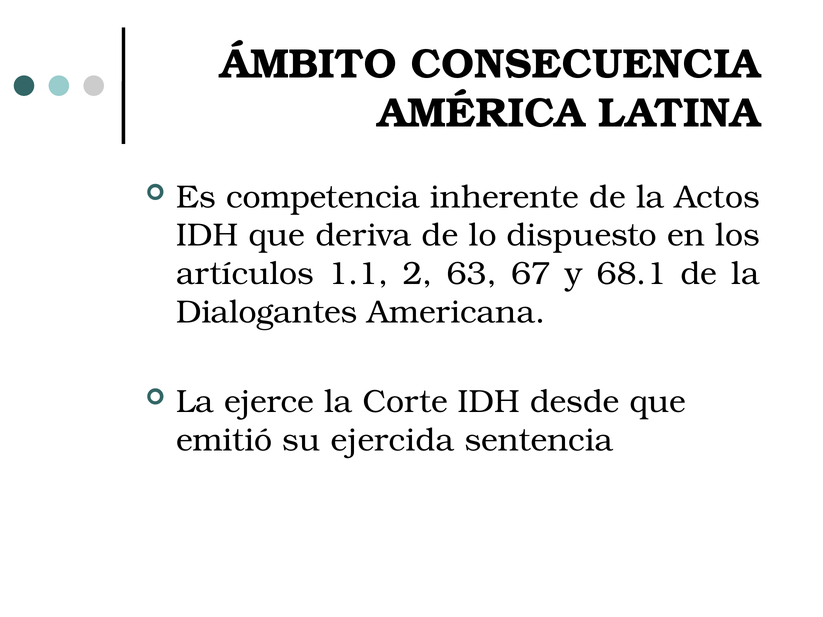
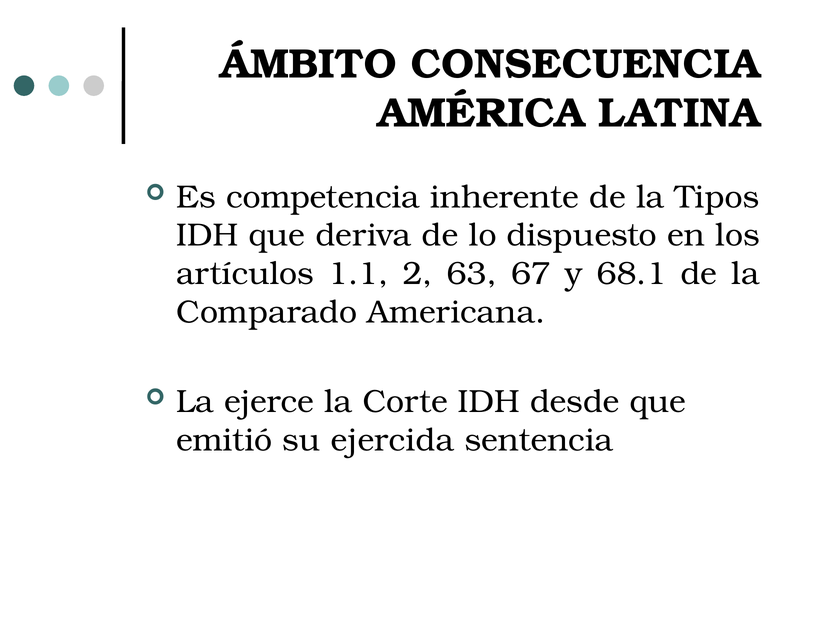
Actos: Actos -> Tipos (717, 197)
Dialogantes: Dialogantes -> Comparado (267, 312)
